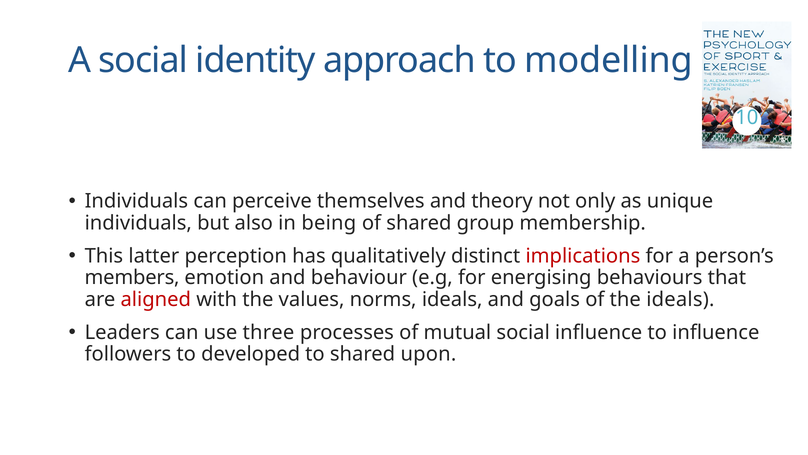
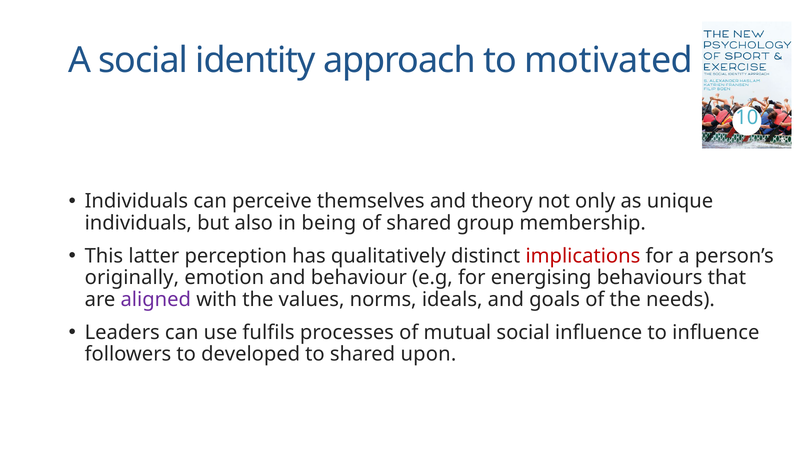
modelling: modelling -> motivated (609, 60)
members: members -> originally (132, 277)
aligned colour: red -> purple (156, 299)
the ideals: ideals -> needs (680, 299)
three: three -> fulfils (269, 332)
